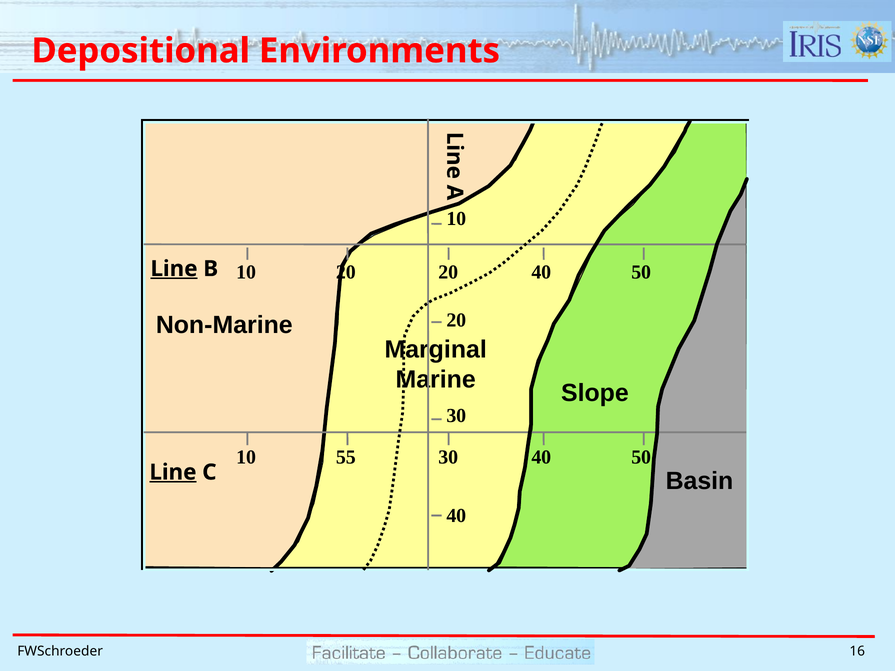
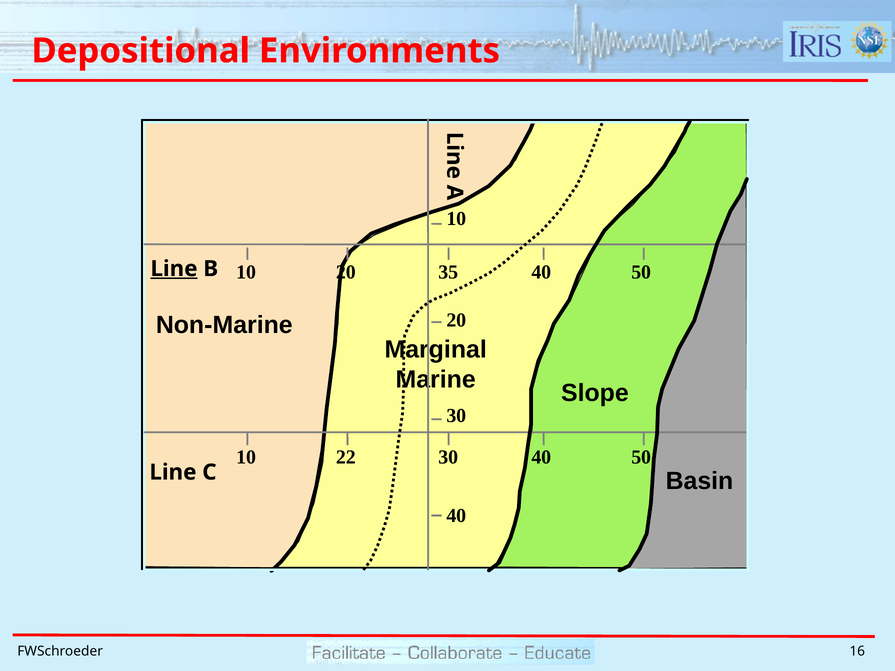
20 20: 20 -> 35 (448, 272)
55: 55 -> 22 (346, 458)
Line underline: present -> none (173, 472)
